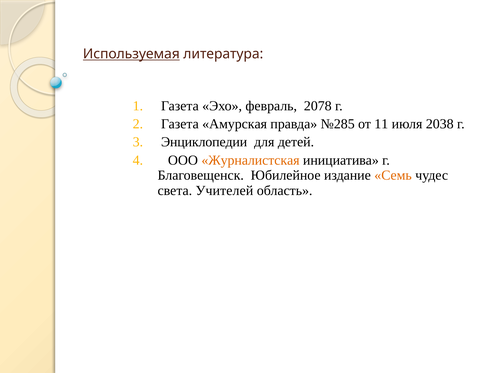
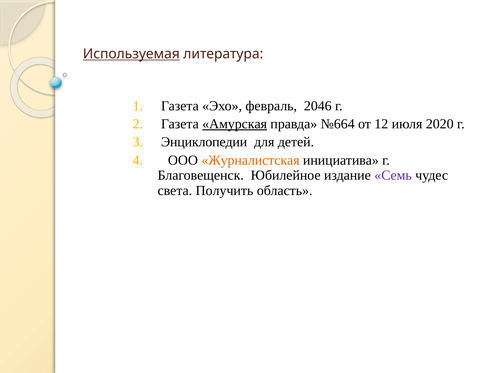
2078: 2078 -> 2046 (318, 106)
Амурская underline: none -> present (235, 124)
№285: №285 -> №664 (338, 124)
11: 11 -> 12 (381, 124)
2038: 2038 -> 2020 (440, 124)
Семь colour: orange -> purple (393, 176)
Учителей: Учителей -> Получить (224, 191)
